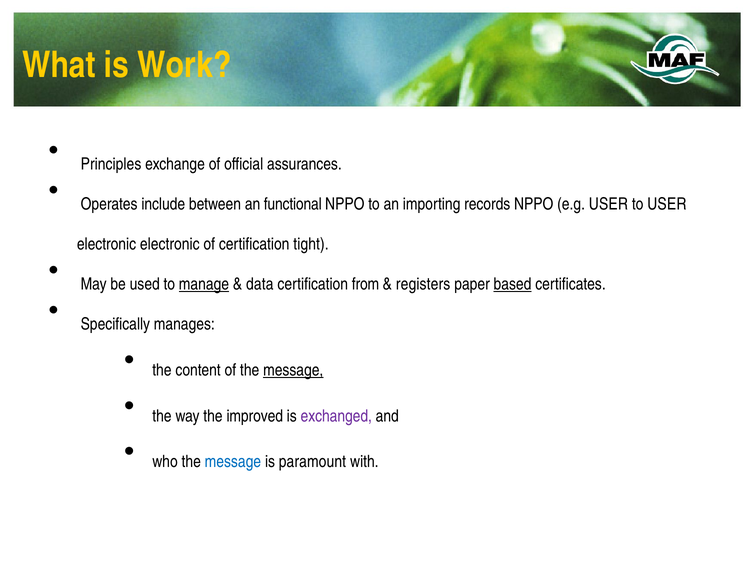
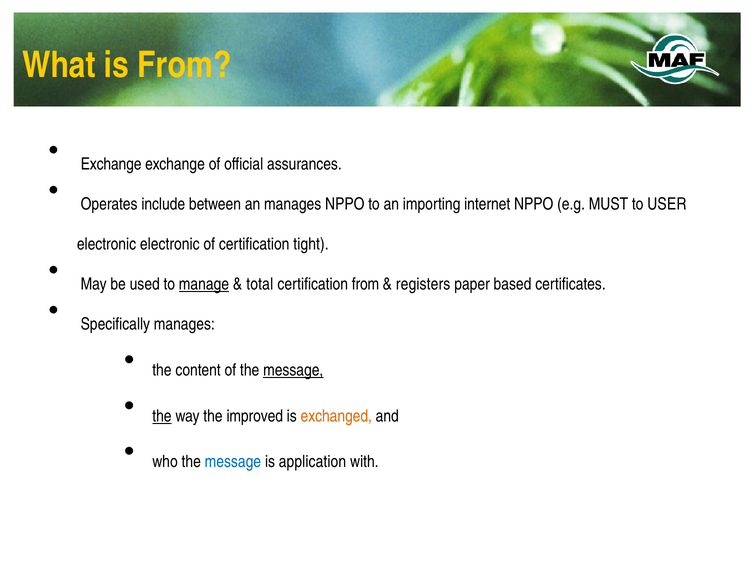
is Work: Work -> From (184, 65)
Principles: Principles -> Exchange (111, 164)
an functional: functional -> manages (293, 204)
records: records -> internet (487, 204)
e.g USER: USER -> MUST (608, 204)
data: data -> total (260, 284)
based underline: present -> none (513, 284)
the underline: none -> present (162, 416)
exchanged colour: purple -> orange (336, 416)
paramount: paramount -> application (312, 462)
